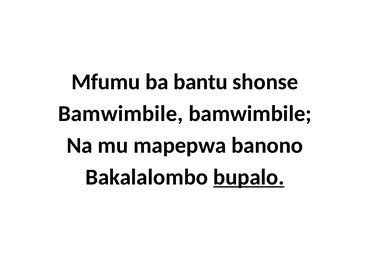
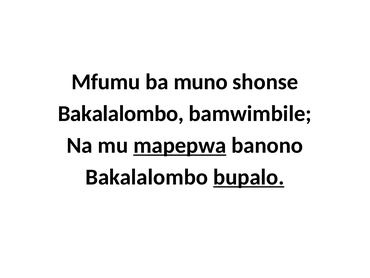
bantu: bantu -> muno (201, 82)
Bamwimbile: Bamwimbile -> Bakalalombo (121, 113)
mapepwa underline: none -> present (180, 145)
